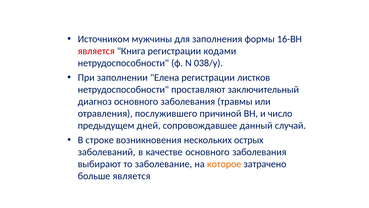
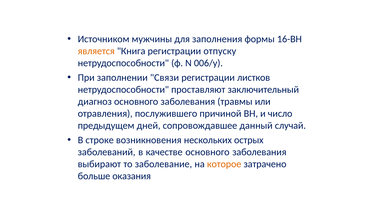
является colour: red -> orange (96, 51)
кодами: кодами -> отпуску (220, 51)
038/у: 038/у -> 006/у (208, 63)
Елена: Елена -> Связи (165, 77)
больше является: является -> оказания (132, 176)
